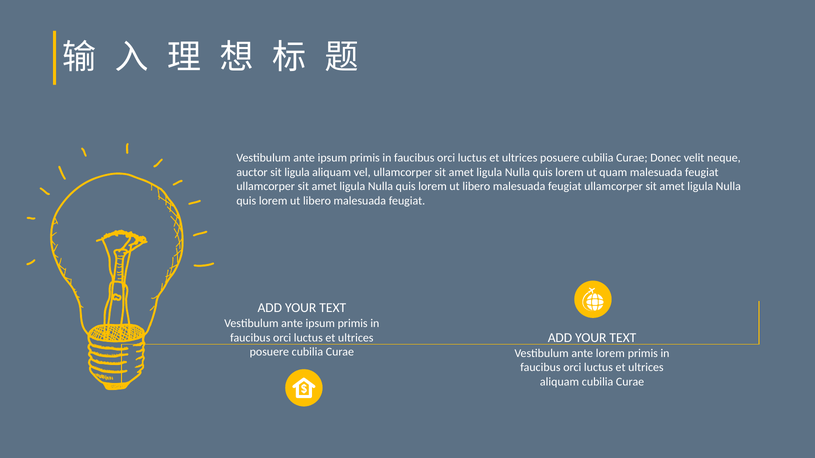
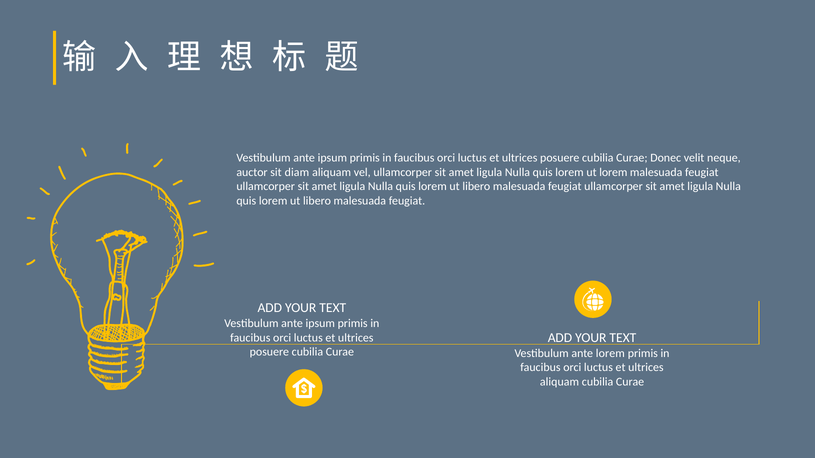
sit ligula: ligula -> diam (297, 172)
ut quam: quam -> lorem (613, 172)
